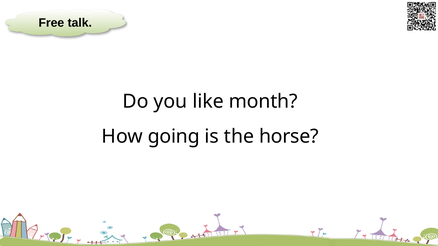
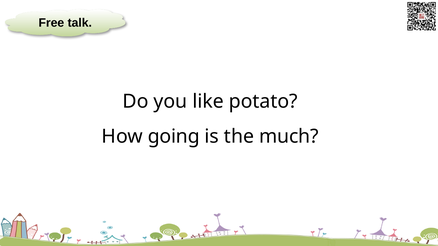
month: month -> potato (263, 102)
horse: horse -> much (289, 137)
